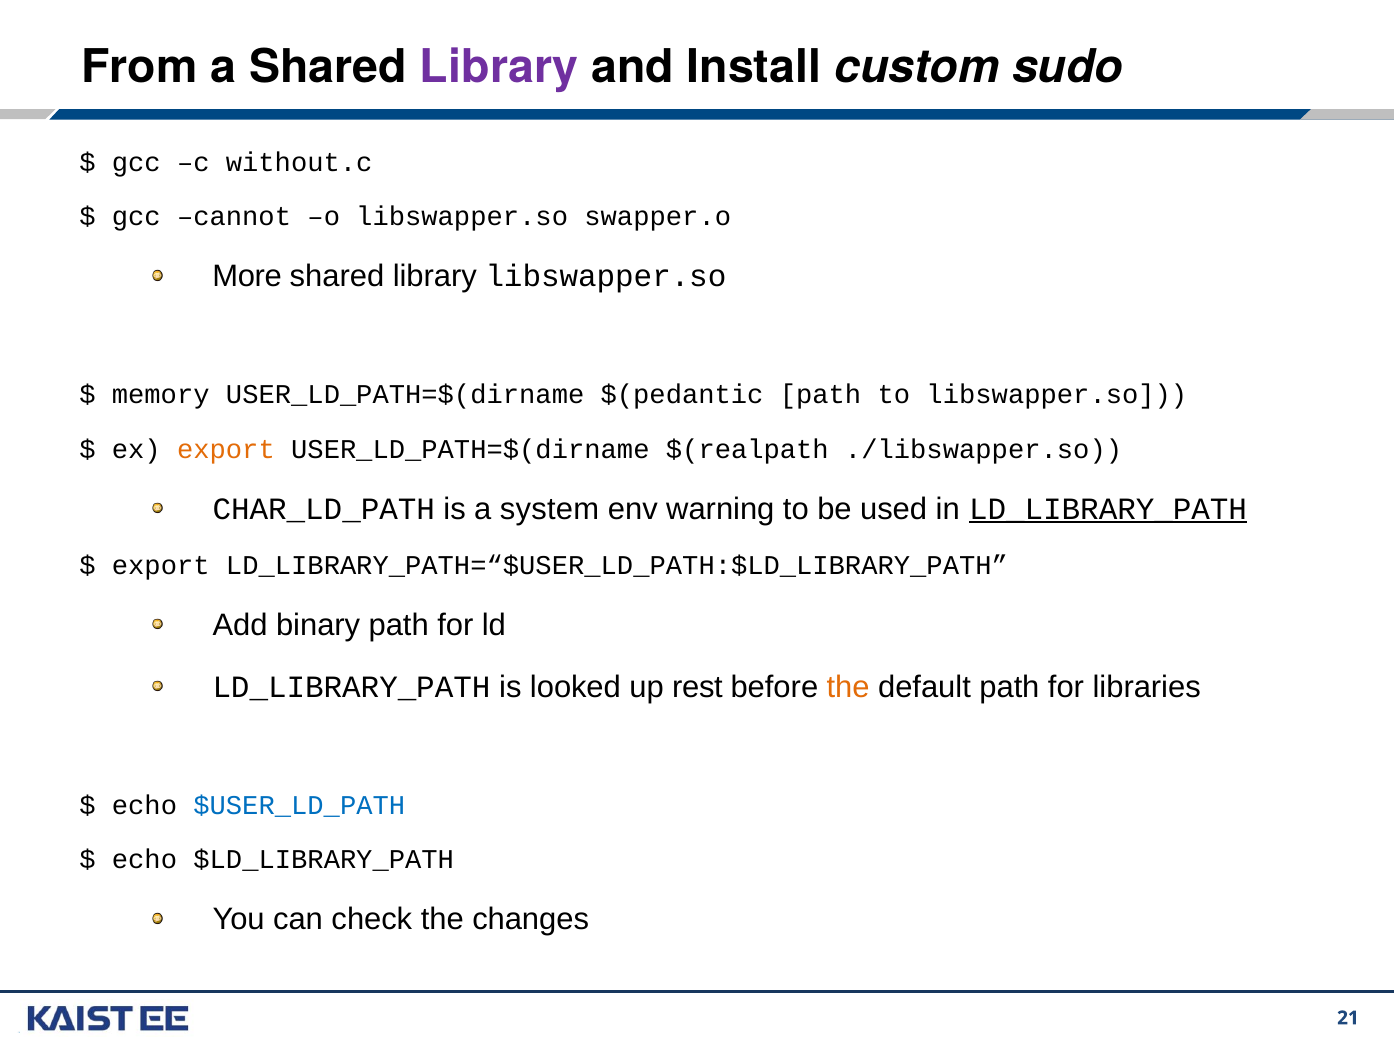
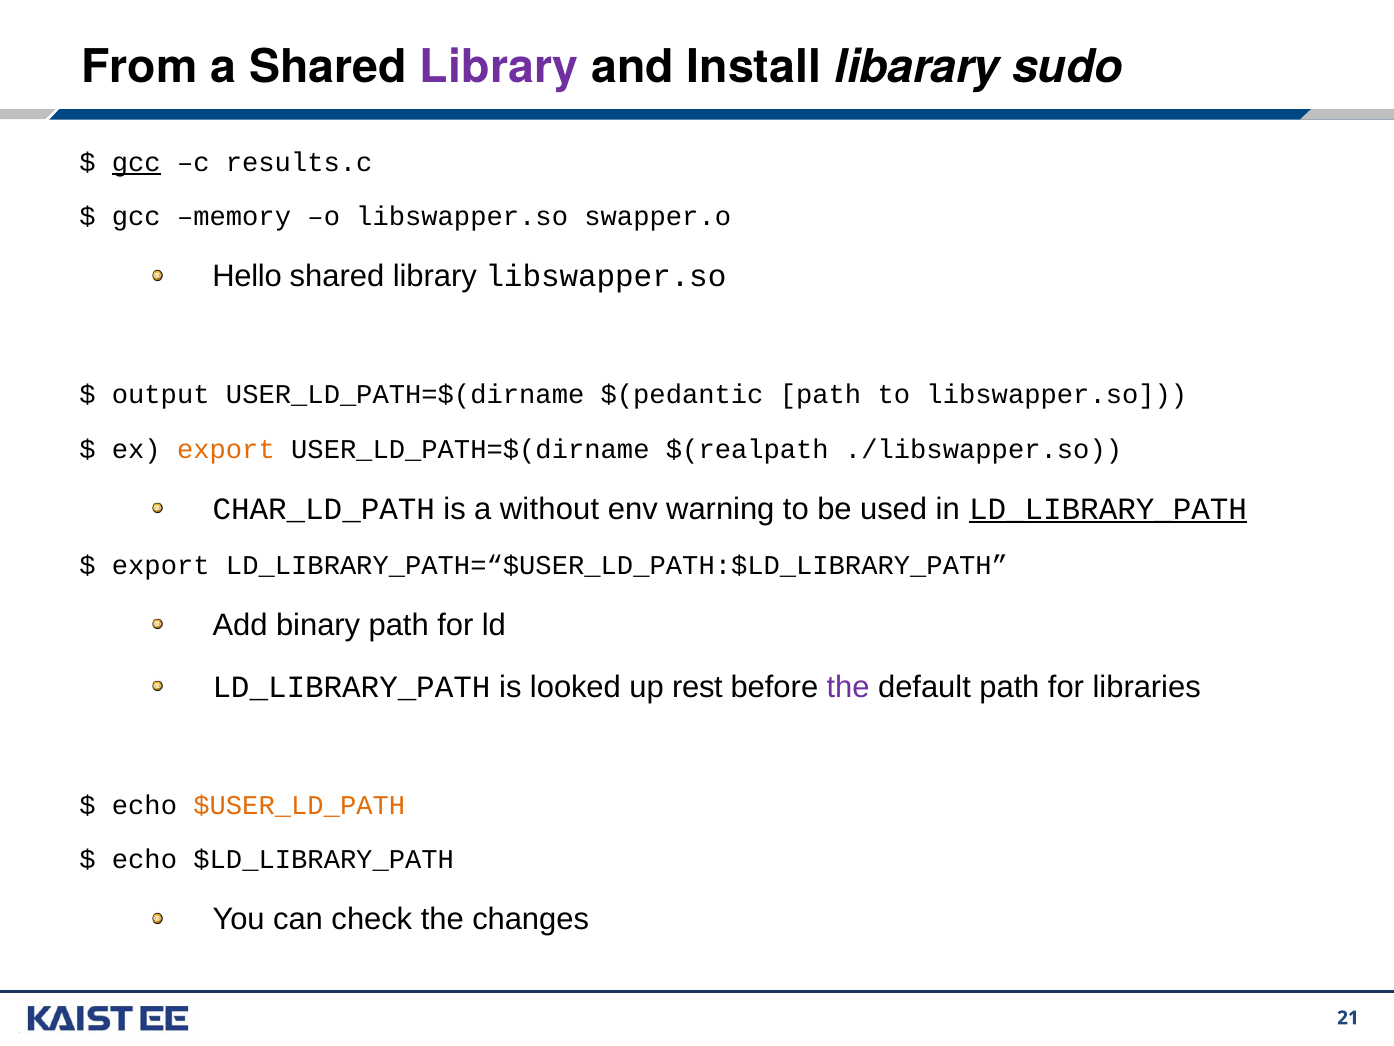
custom: custom -> libarary (917, 67)
gcc underline: none -> present (136, 163)
without.c: without.c -> results.c (299, 163)
cannot: cannot -> memory (234, 217)
More: More -> Hello (247, 277)
memory: memory -> output (161, 395)
system: system -> without (550, 509)
the colour: orange -> purple (848, 687)
$USER_LD_PATH colour: blue -> orange (299, 805)
